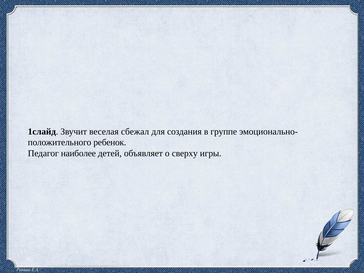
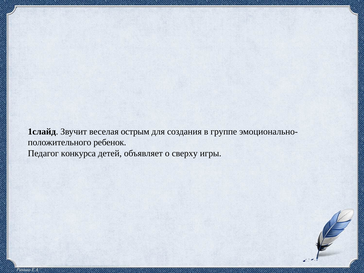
сбежал: сбежал -> острым (135, 132)
наиболее: наиболее -> конкурса (78, 153)
